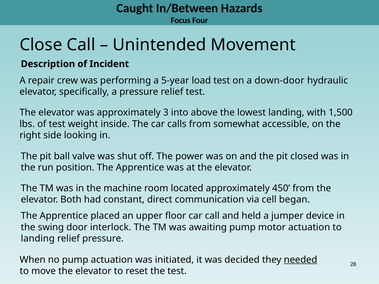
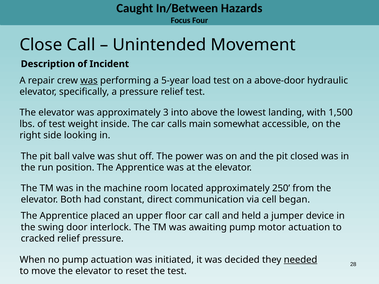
was underline: none -> present (89, 81)
down-door: down-door -> above-door (280, 81)
calls from: from -> main (200, 124)
450: 450 -> 250 (281, 188)
landing: landing -> cracked (38, 239)
